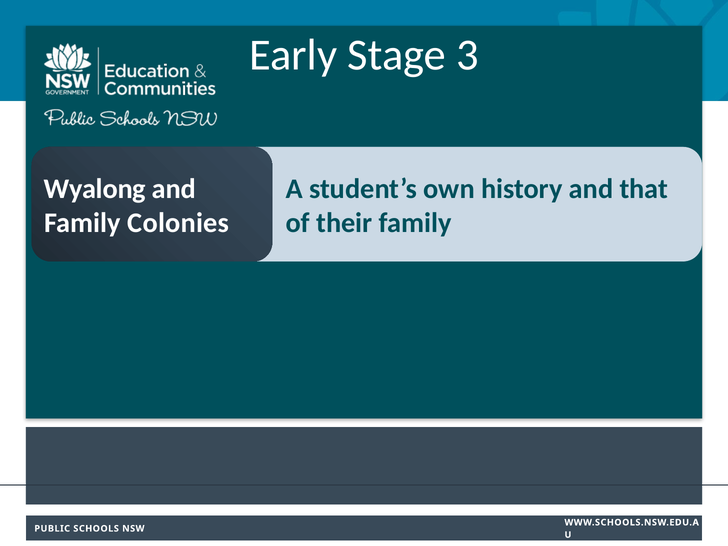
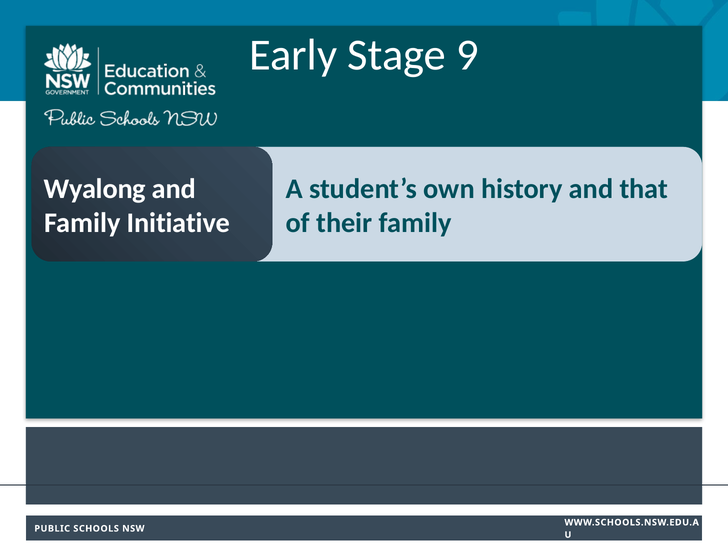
3: 3 -> 9 (467, 55)
Colonies: Colonies -> Initiative (179, 223)
